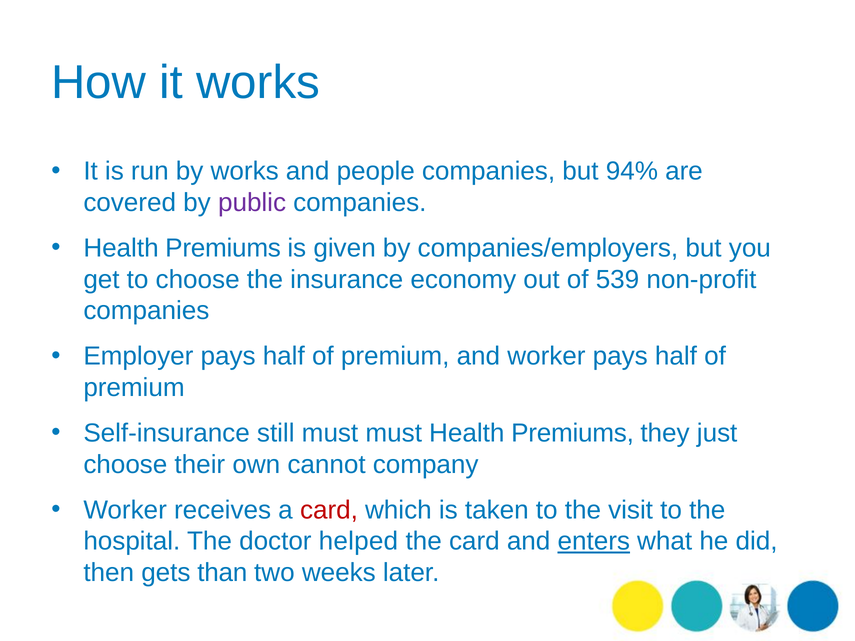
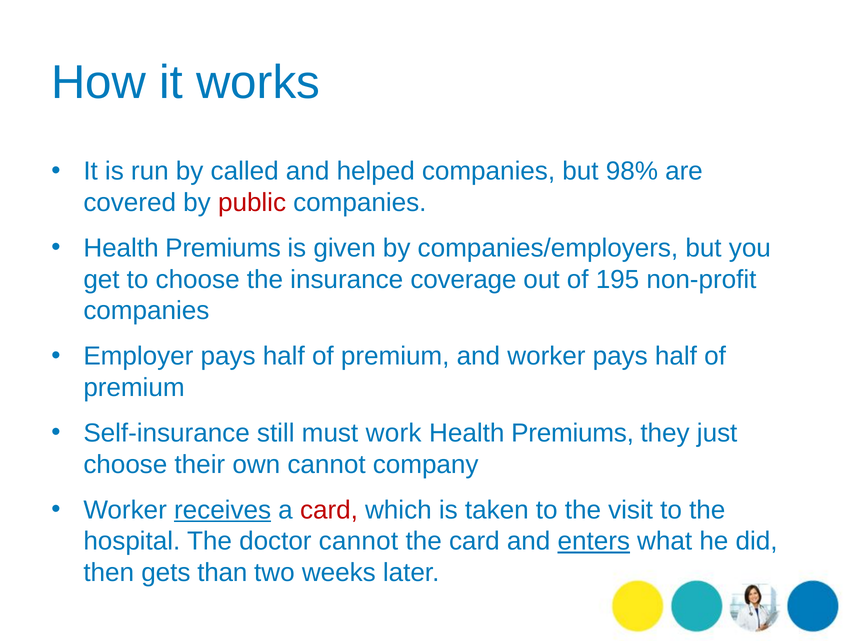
by works: works -> called (245, 171)
people: people -> helped (376, 171)
94%: 94% -> 98% (632, 171)
public colour: purple -> red (252, 203)
economy: economy -> coverage (463, 280)
539: 539 -> 195 (617, 280)
must must: must -> work (394, 433)
receives underline: none -> present (223, 510)
doctor helped: helped -> cannot (358, 542)
